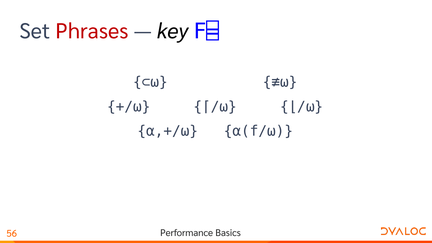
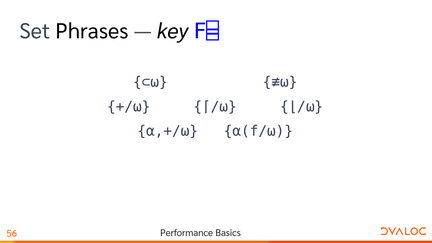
Phrases colour: red -> black (92, 31)
